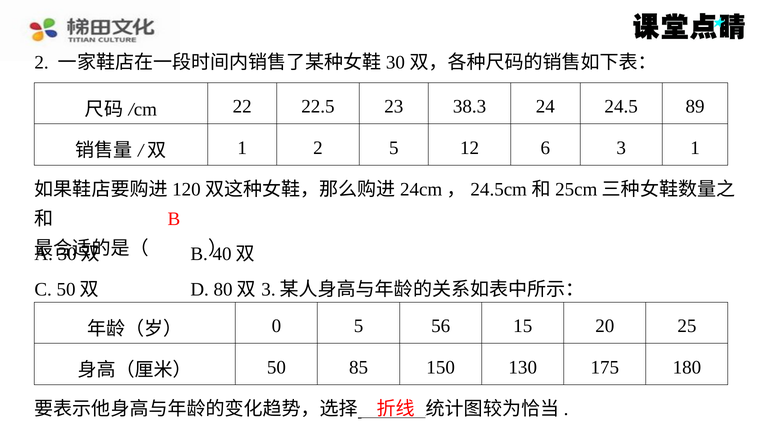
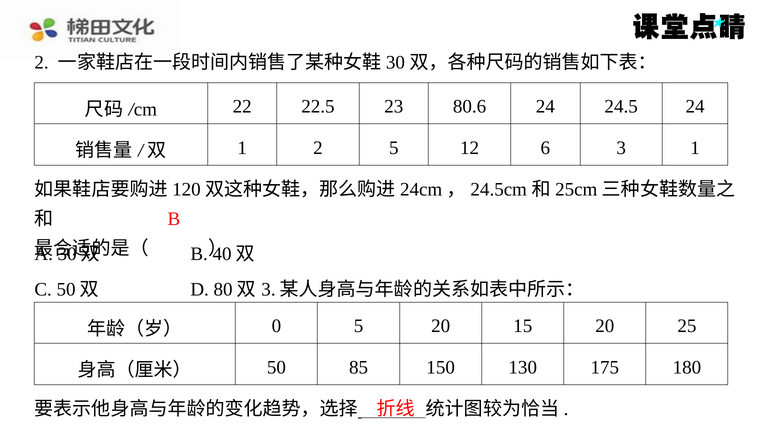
38.3: 38.3 -> 80.6 (470, 107)
24.5 89: 89 -> 24 (695, 107)
5 56: 56 -> 20 (441, 326)
